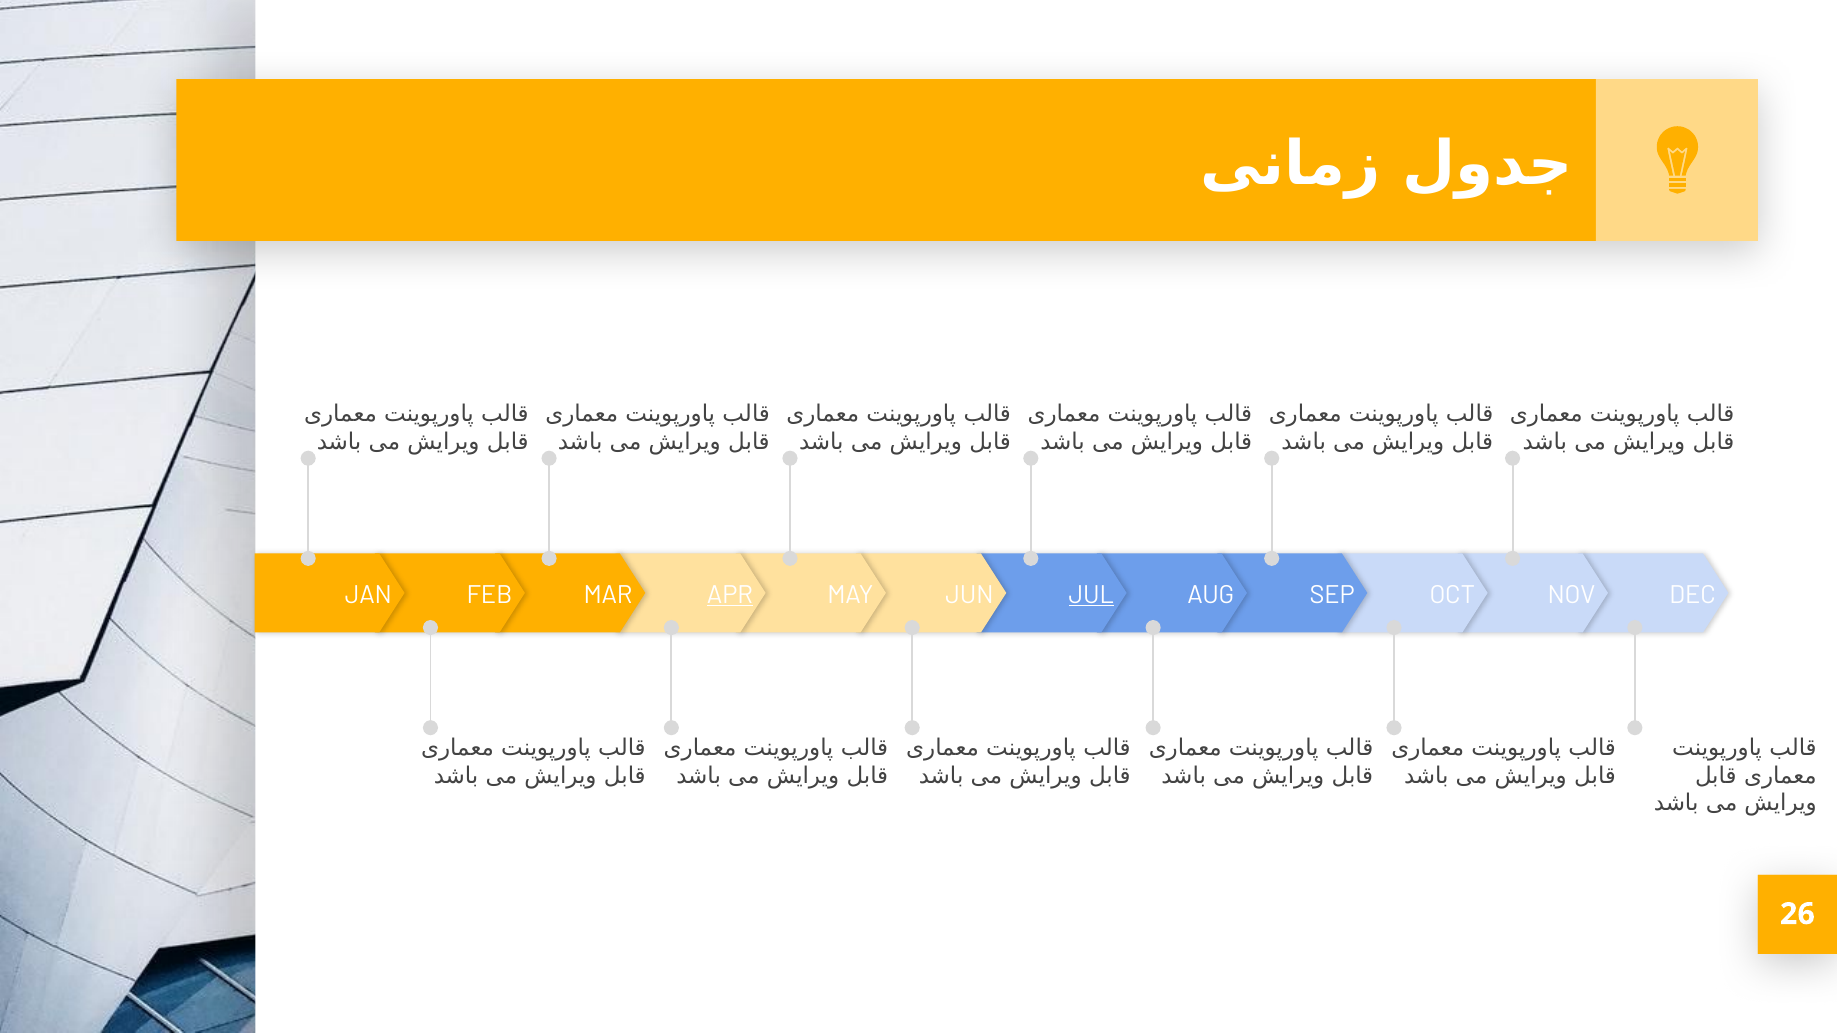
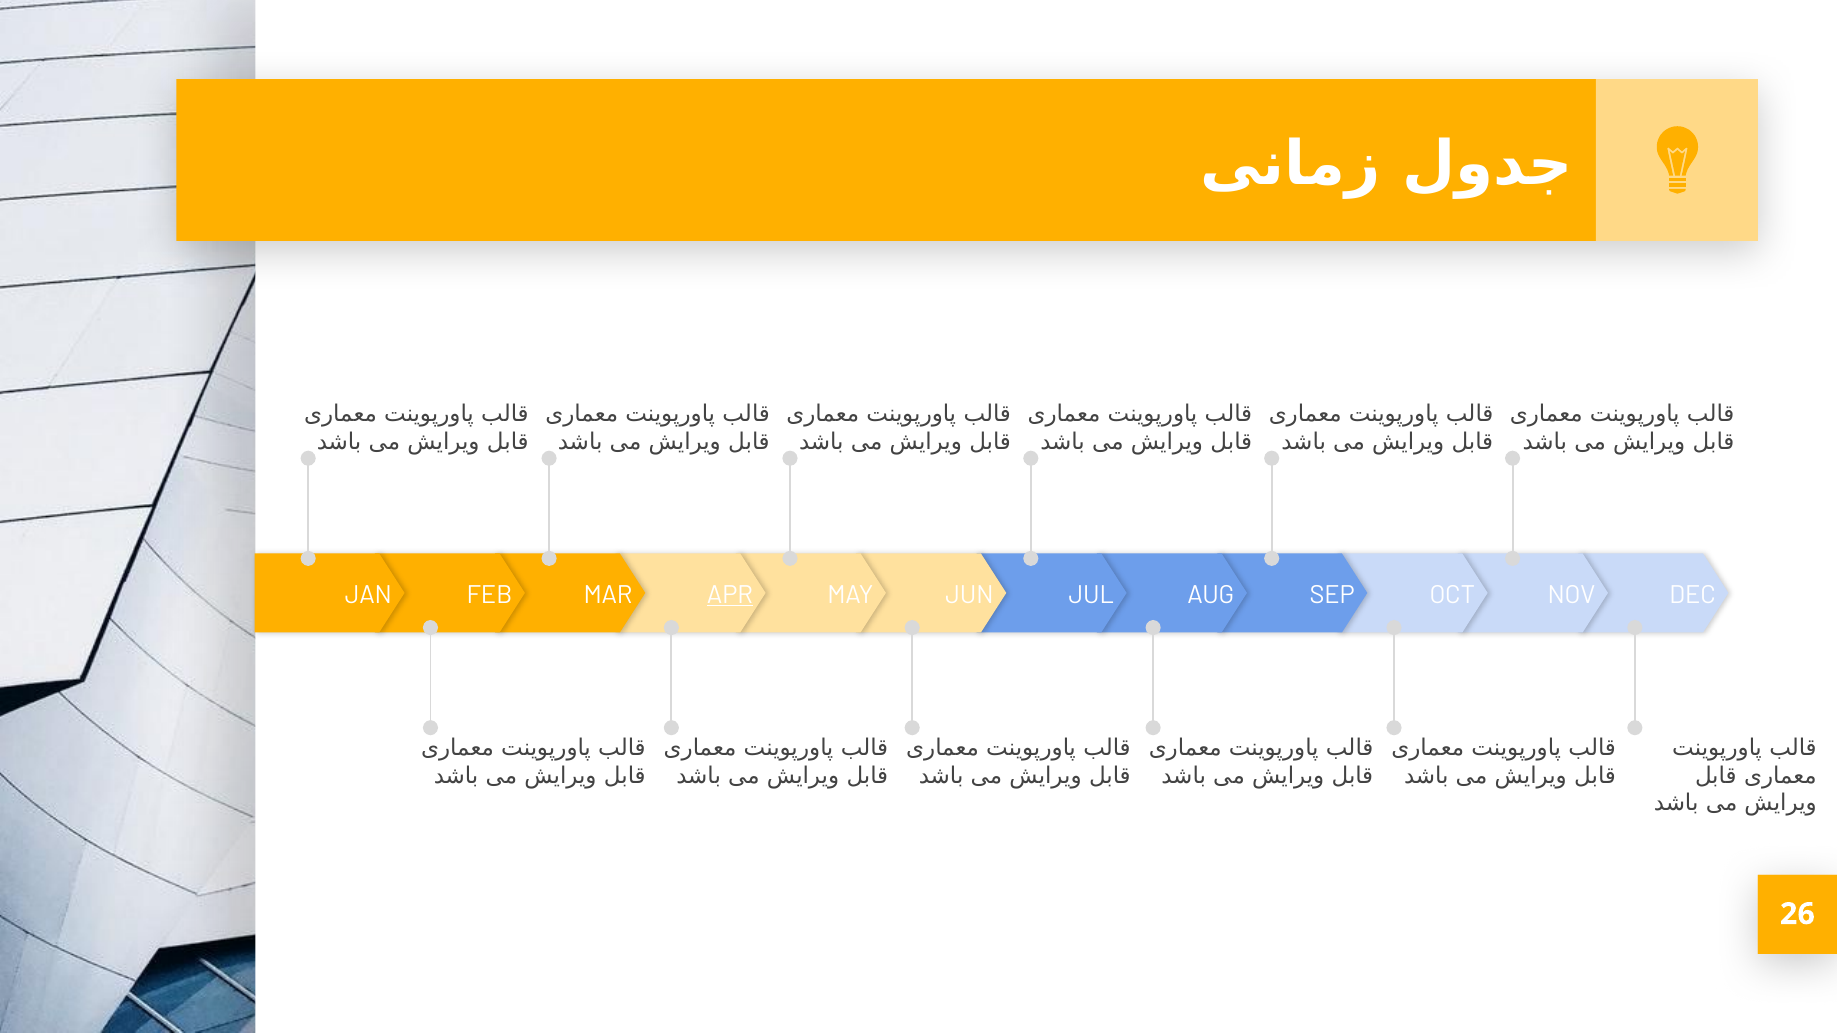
JUL underline: present -> none (1091, 595)
